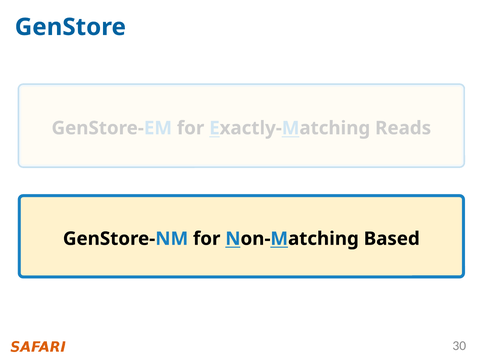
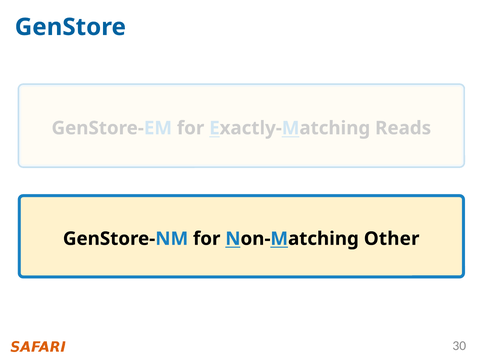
Based: Based -> Other (392, 239)
